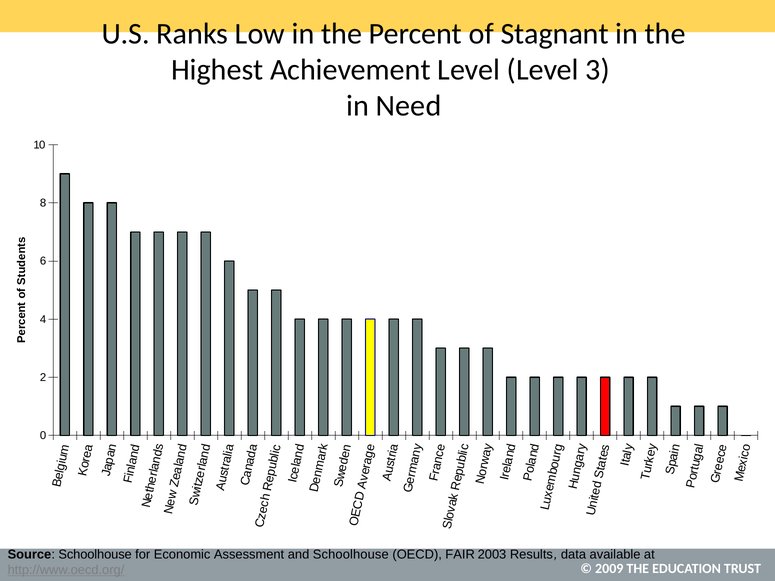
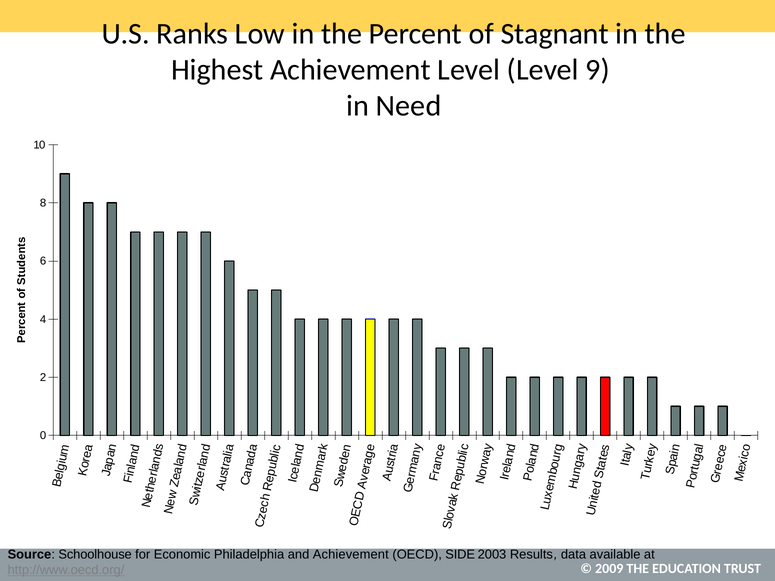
3: 3 -> 9 (598, 70)
Assessment: Assessment -> Philadelphia (249, 555)
and Schoolhouse: Schoolhouse -> Achievement (351, 555)
FAIR: FAIR -> SIDE (460, 555)
